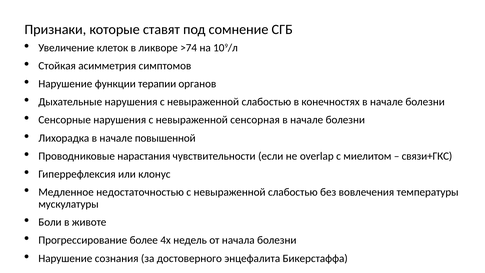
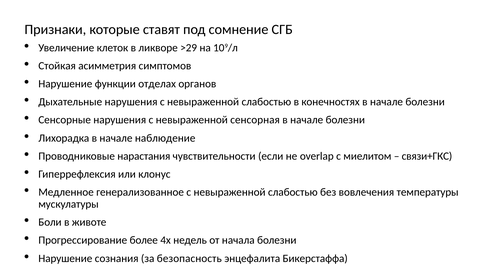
>74: >74 -> >29 (189, 48)
терапии: терапии -> отделах (157, 84)
повышенной: повышенной -> наблюдение (165, 138)
недостаточностью: недостаточностью -> генерализованное (140, 192)
достоверного: достоверного -> безопасность (189, 258)
